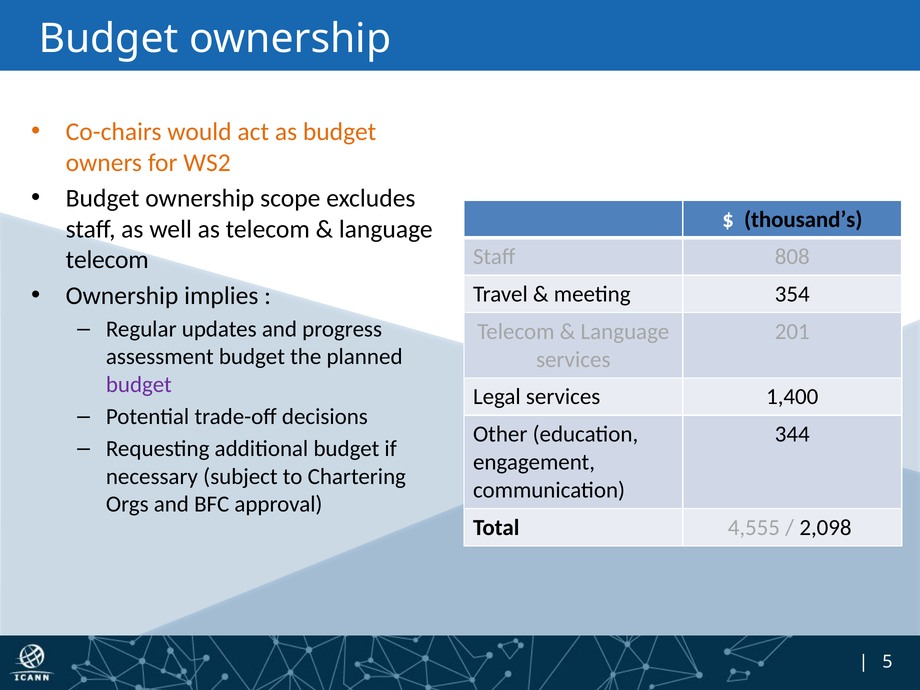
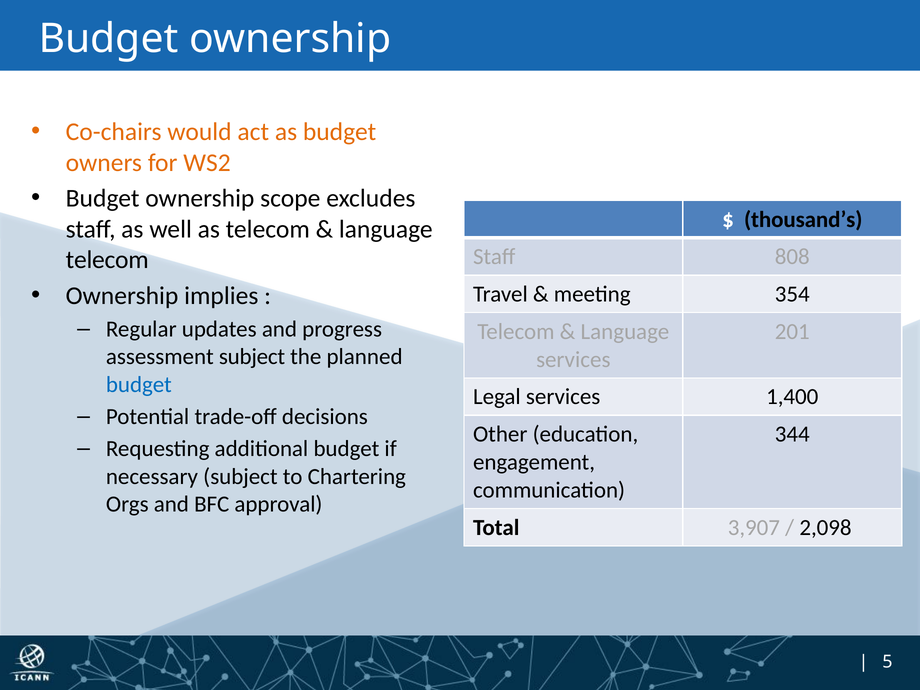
assessment budget: budget -> subject (252, 357)
budget colour: purple -> blue (139, 384)
4,555: 4,555 -> 3,907 (754, 528)
